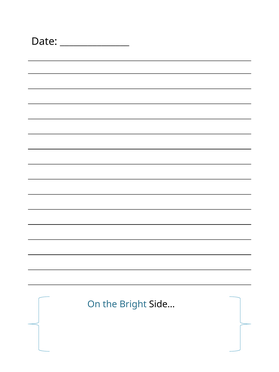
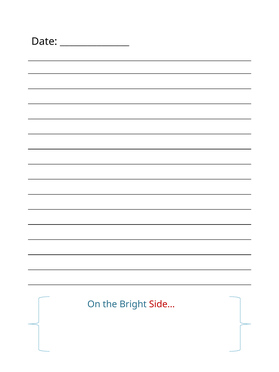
Side… colour: black -> red (162, 304)
